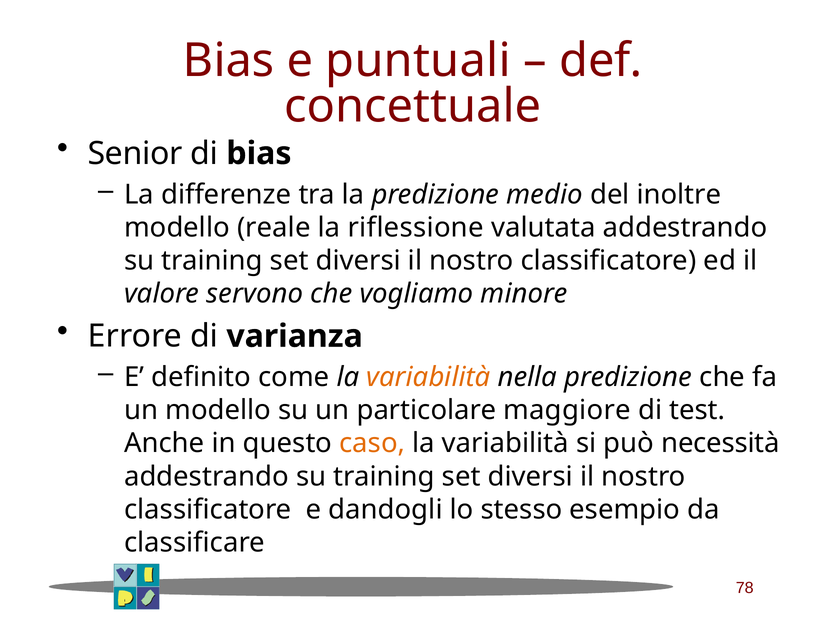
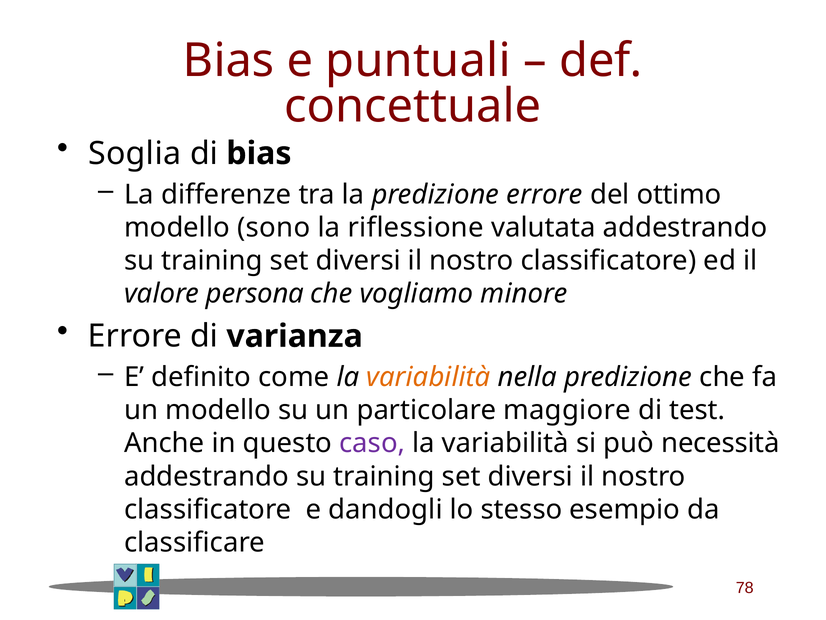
Senior: Senior -> Soglia (135, 153)
predizione medio: medio -> errore (545, 194)
inoltre: inoltre -> ottimo (679, 194)
reale: reale -> sono (274, 227)
servono: servono -> persona (255, 293)
caso colour: orange -> purple (372, 443)
